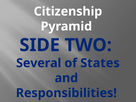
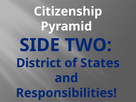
Several: Several -> District (39, 63)
